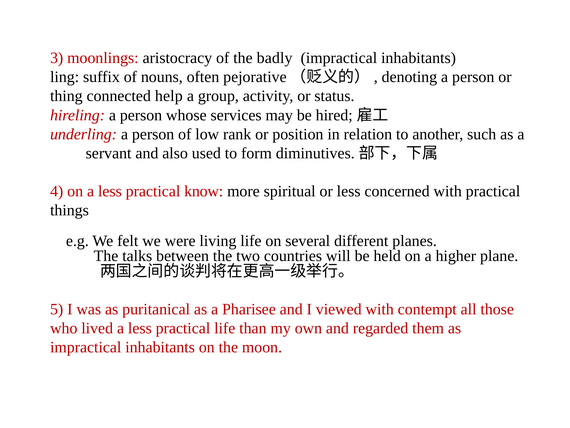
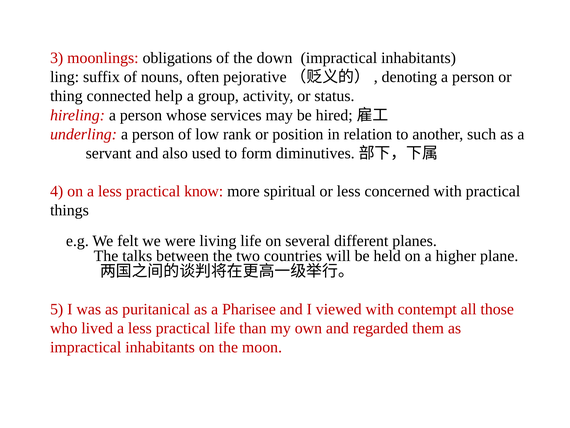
aristocracy: aristocracy -> obligations (177, 58)
badly: badly -> down (275, 58)
